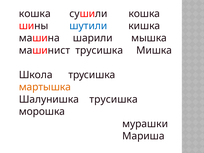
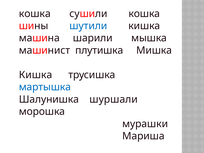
машинист трусишка: трусишка -> плутишка (99, 50)
Школа: Школа -> Кишка (36, 75)
мартышка colour: orange -> blue (45, 87)
Шалунишка трусишка: трусишка -> шуршали (114, 99)
